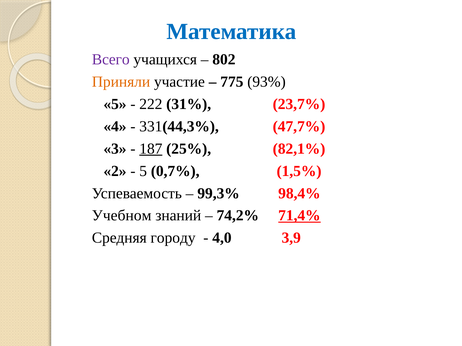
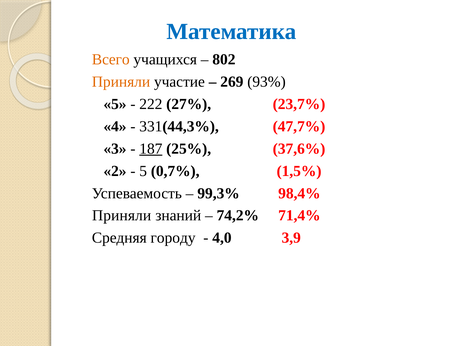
Всего colour: purple -> orange (111, 60)
775: 775 -> 269 (232, 82)
31%: 31% -> 27% (189, 104)
82,1%: 82,1% -> 37,6% (299, 149)
Учебном: Учебном -> Приняли (122, 216)
71,4% underline: present -> none (299, 216)
